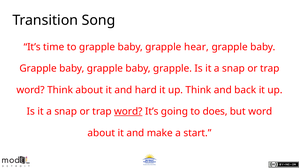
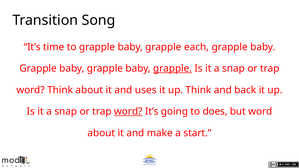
hear: hear -> each (196, 47)
grapple underline: none -> present (173, 69)
hard: hard -> uses (146, 90)
